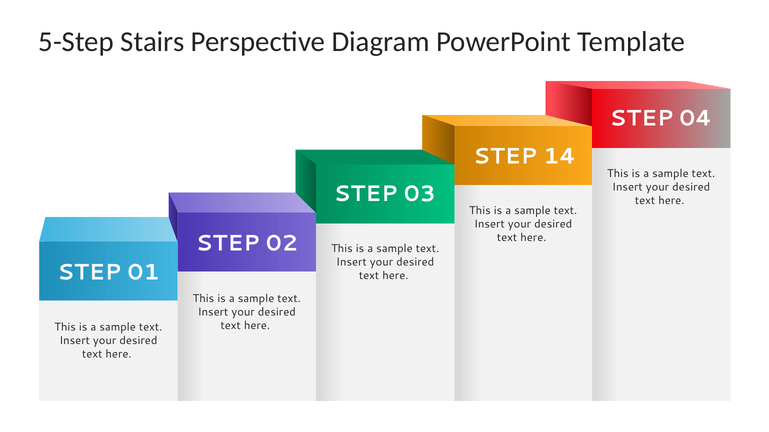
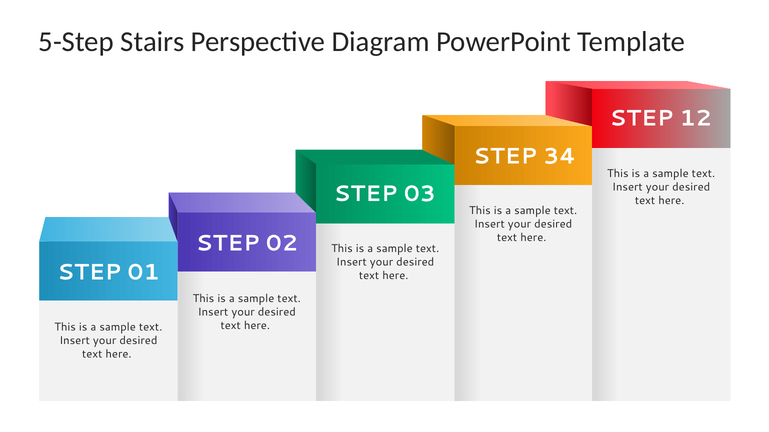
04: 04 -> 12 (696, 119)
14: 14 -> 34 (560, 156)
